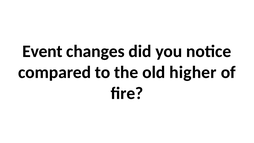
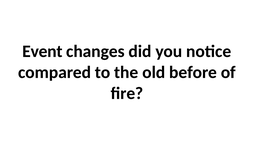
higher: higher -> before (193, 72)
